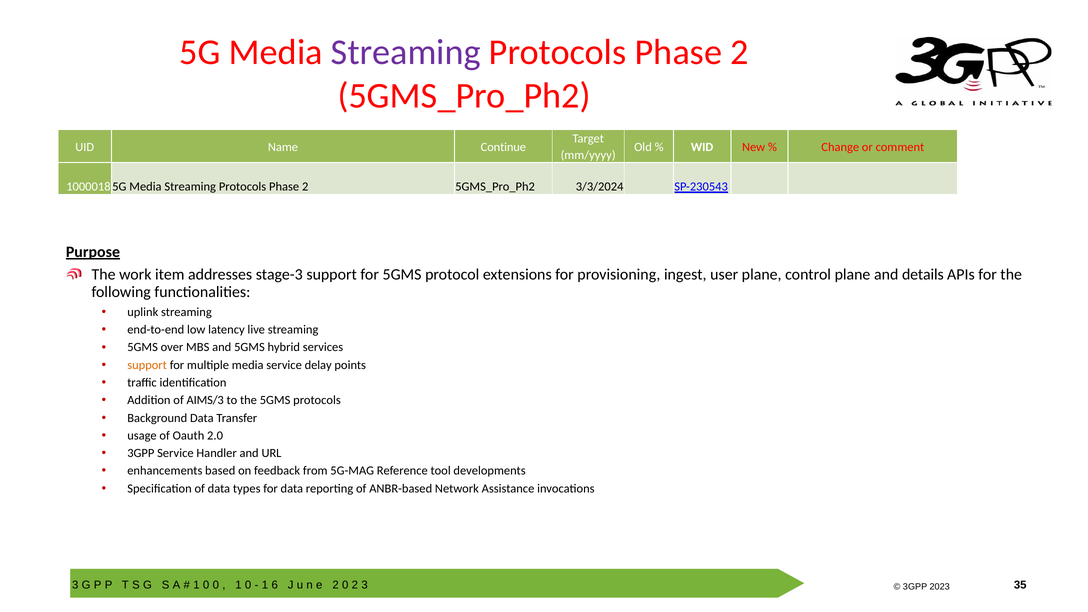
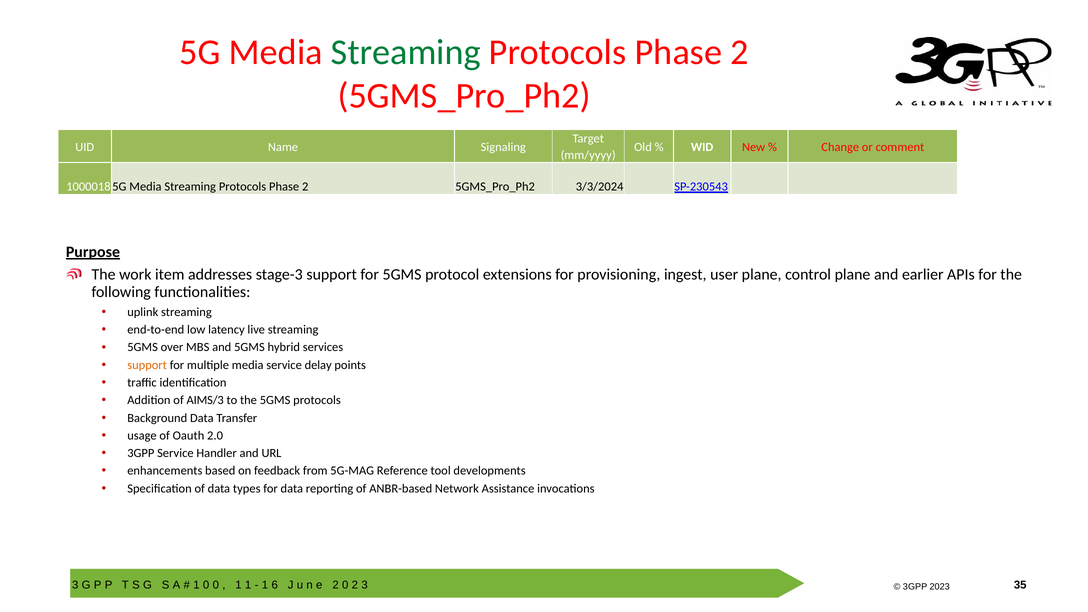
Streaming colour: purple -> green (406, 52)
Continue: Continue -> Signaling (503, 147)
details: details -> earlier (923, 274)
0: 0 -> 1 (248, 585)
